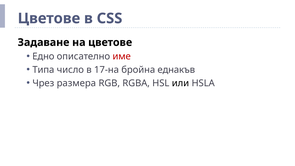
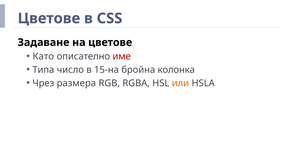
Едно: Едно -> Като (43, 56)
17-на: 17-на -> 15-на (107, 70)
еднакъв: еднакъв -> колонка (176, 70)
или colour: black -> orange (180, 83)
